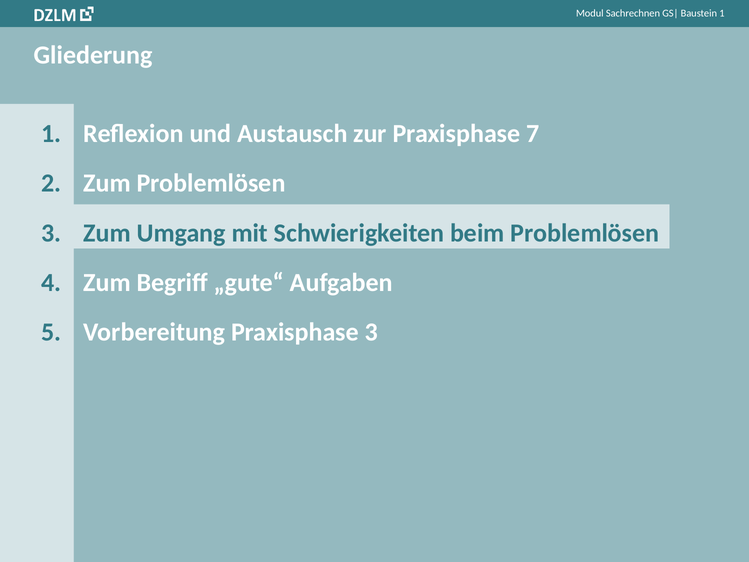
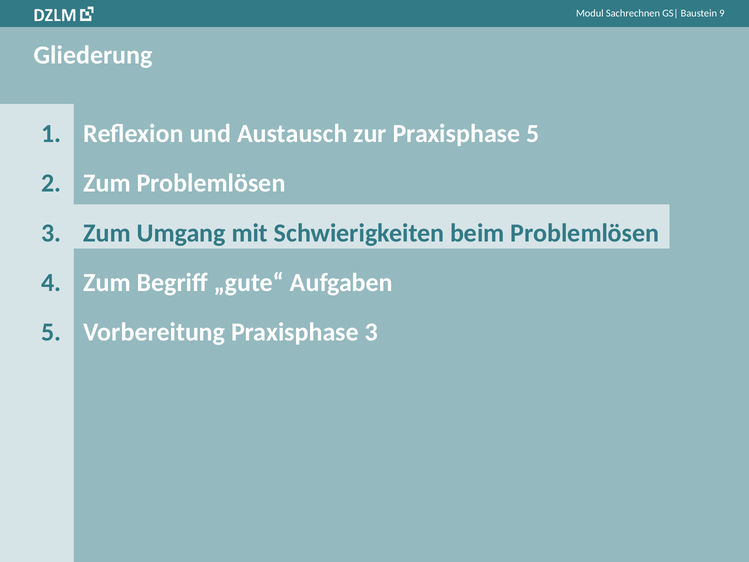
1: 1 -> 9 (722, 13)
Praxisphase 7: 7 -> 5 (533, 133)
